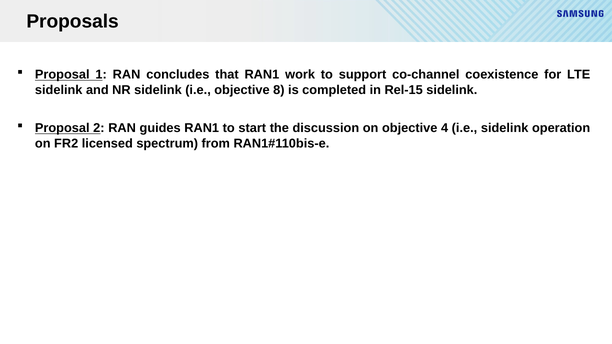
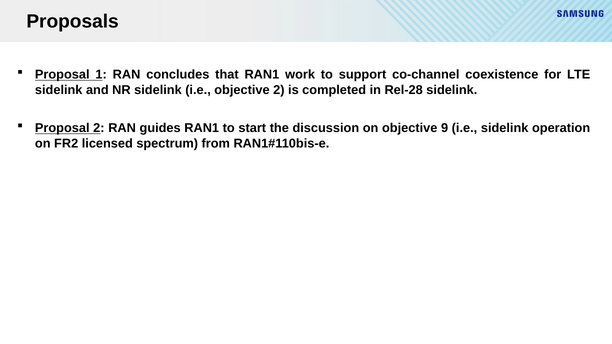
objective 8: 8 -> 2 (279, 90)
Rel-15: Rel-15 -> Rel-28 (404, 90)
4: 4 -> 9 (445, 128)
